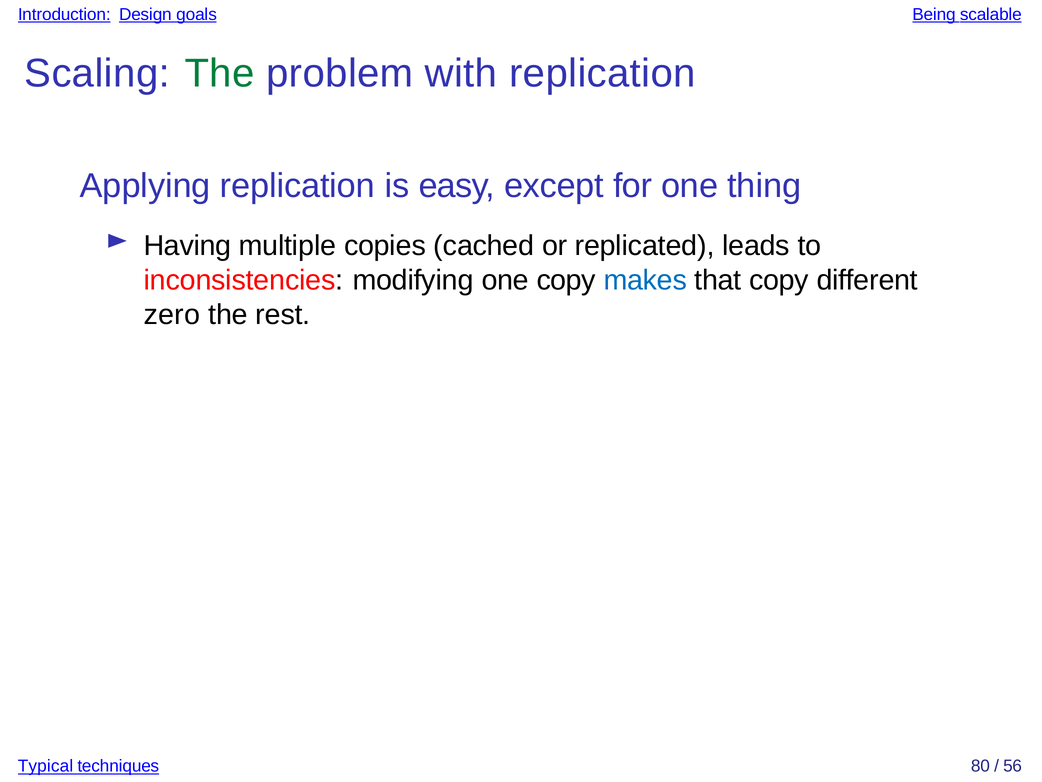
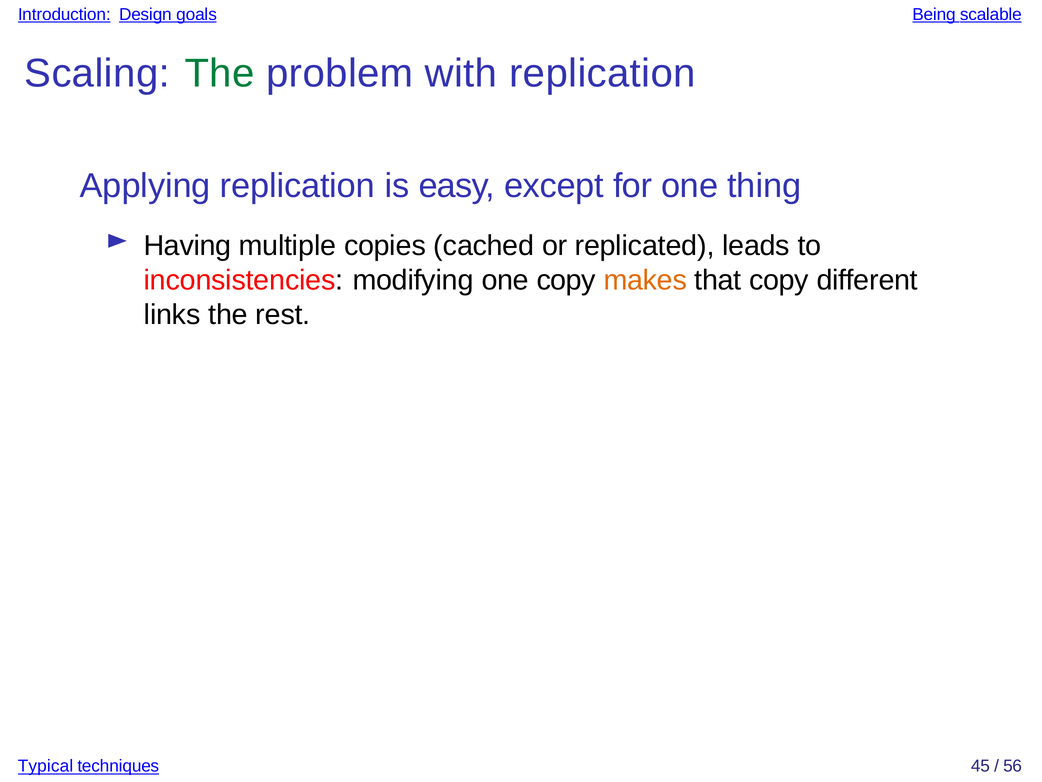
makes colour: blue -> orange (645, 280)
zero: zero -> links (172, 315)
80: 80 -> 45 (980, 766)
